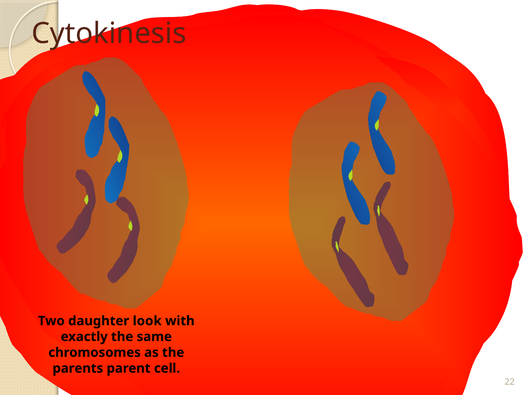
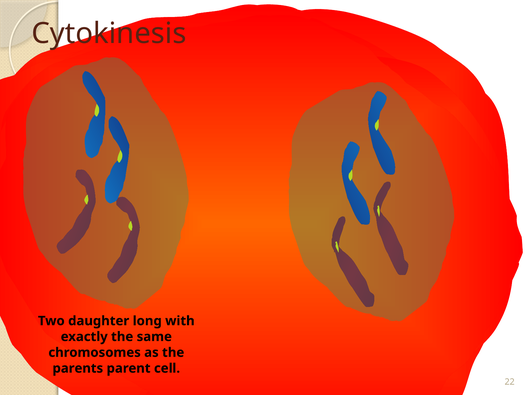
look: look -> long (147, 321)
